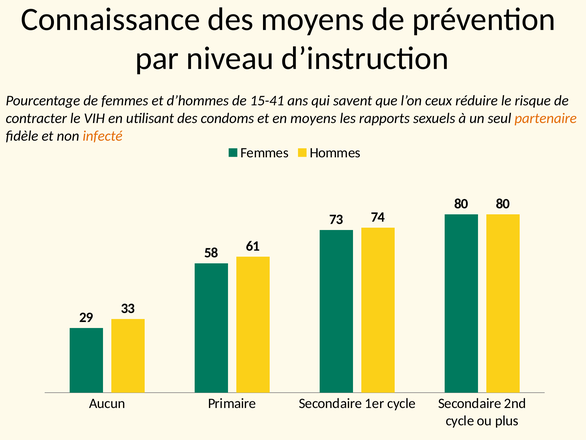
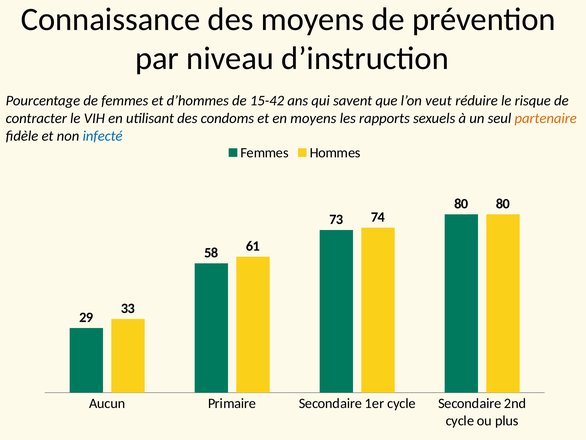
15-41: 15-41 -> 15-42 (267, 101)
ceux: ceux -> veut (439, 101)
infecté colour: orange -> blue (103, 136)
